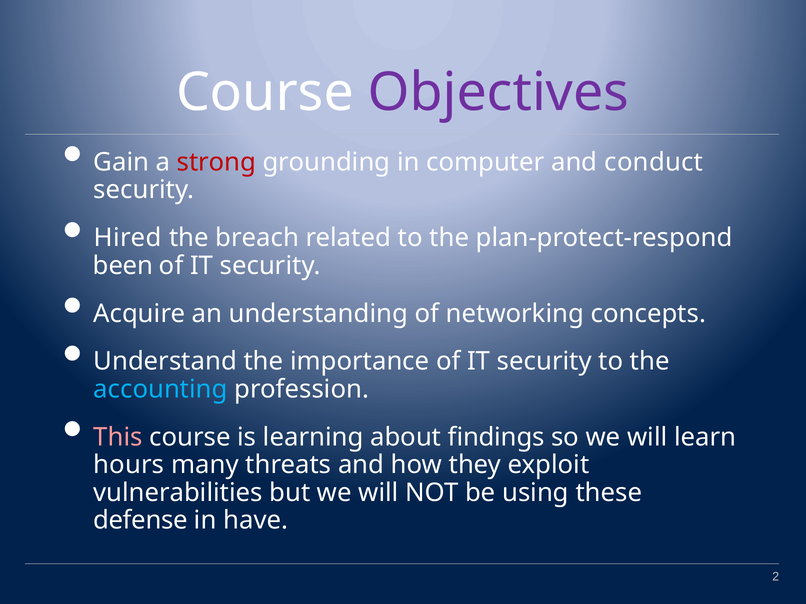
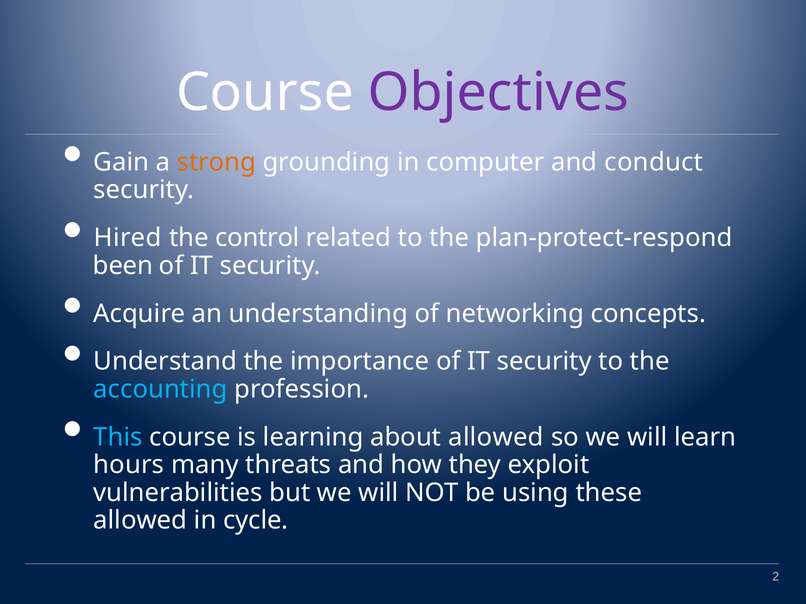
strong colour: red -> orange (216, 162)
breach: breach -> control (257, 238)
This colour: pink -> light blue (118, 438)
about findings: findings -> allowed (496, 438)
defense: defense -> allowed (140, 521)
have: have -> cycle (256, 521)
